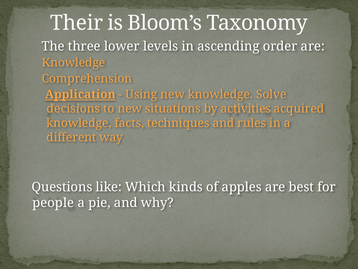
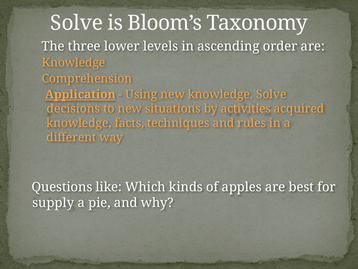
Their: Their -> Solve (77, 23)
people: people -> supply (53, 202)
